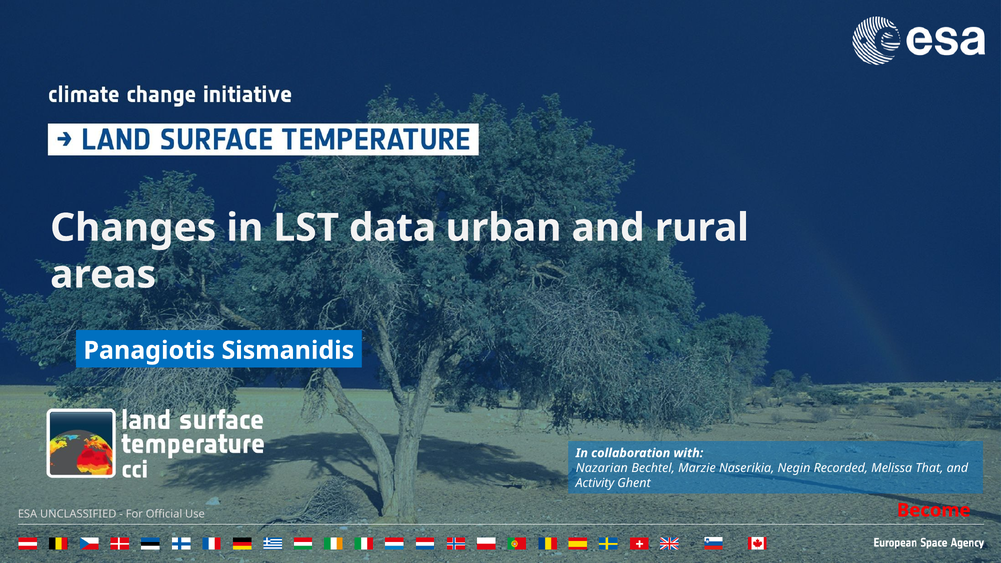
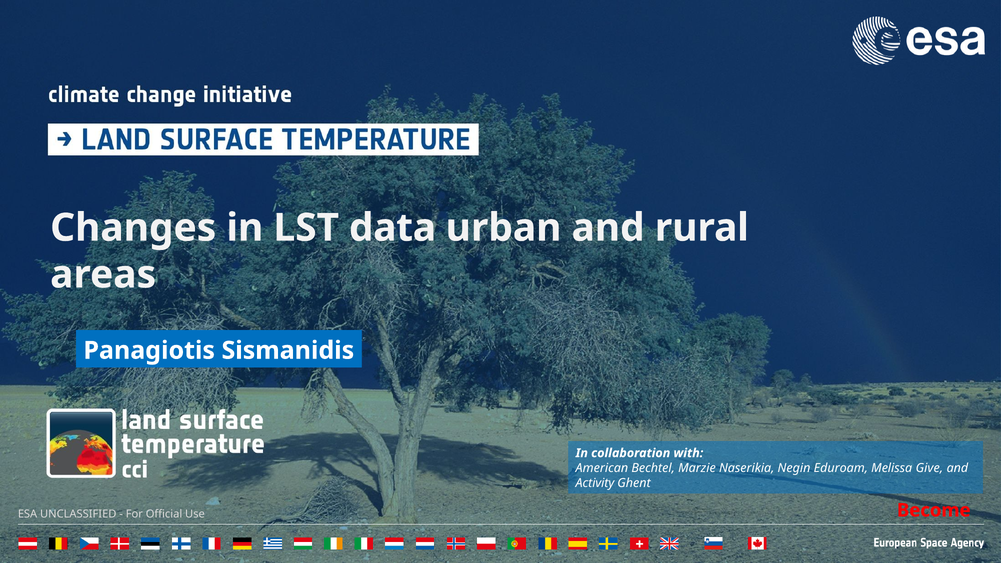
Nazarian: Nazarian -> American (602, 468)
Recorded: Recorded -> Eduroam (841, 468)
That: That -> Give (929, 468)
